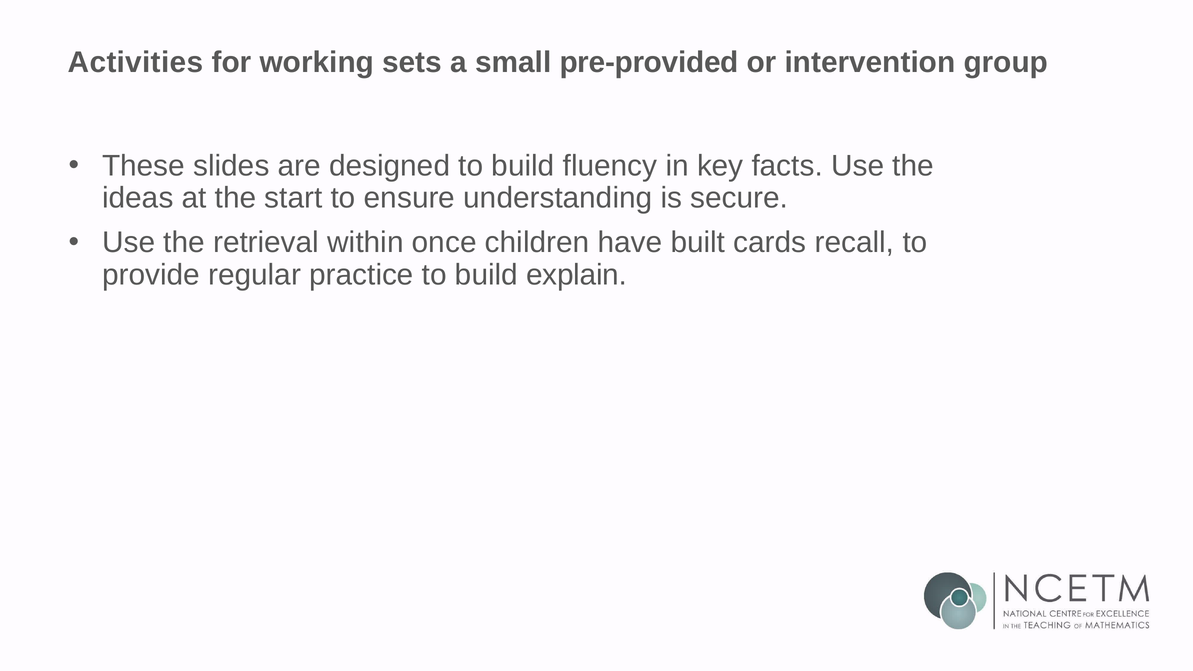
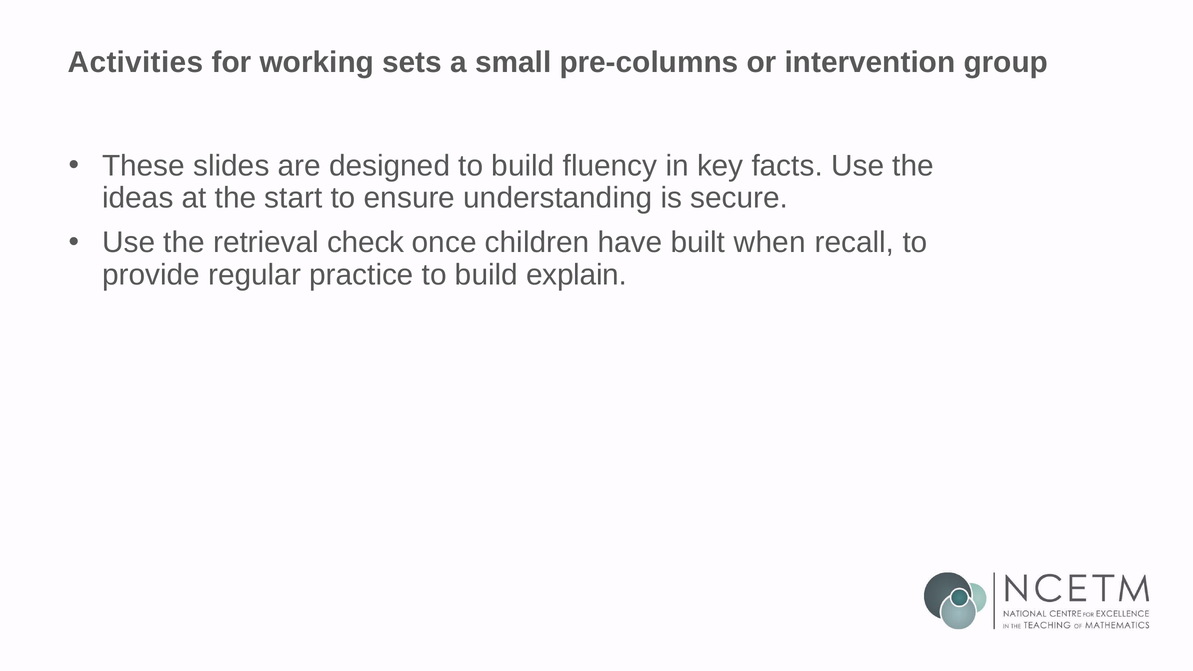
pre-provided: pre-provided -> pre-columns (649, 63)
within: within -> check (366, 243)
cards: cards -> when (770, 243)
